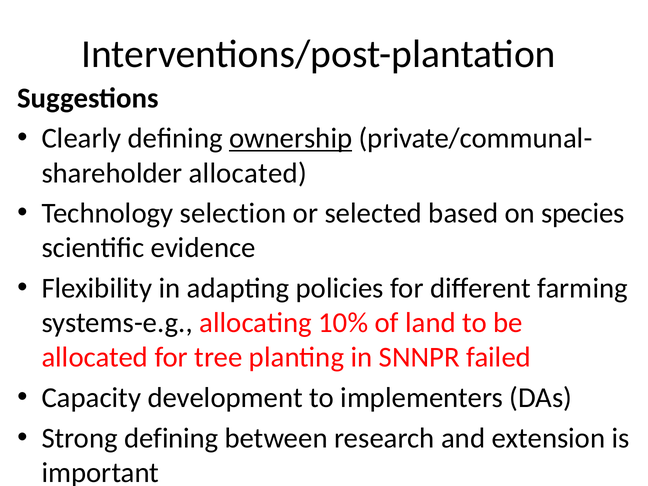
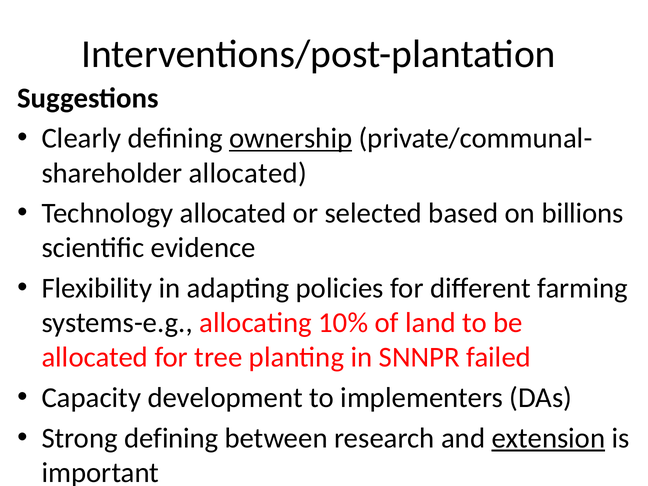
Technology selection: selection -> allocated (233, 213)
species: species -> billions (583, 213)
extension underline: none -> present (548, 438)
